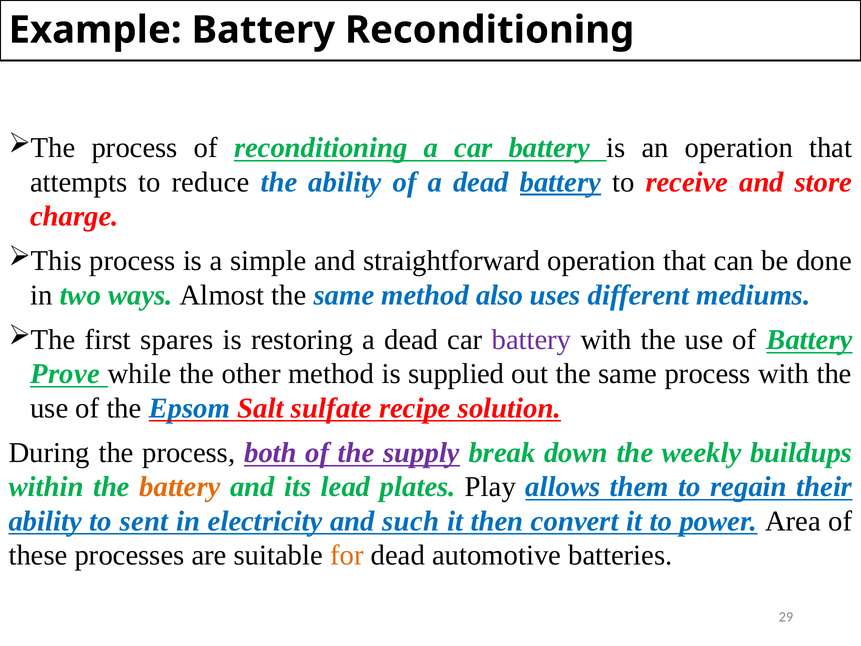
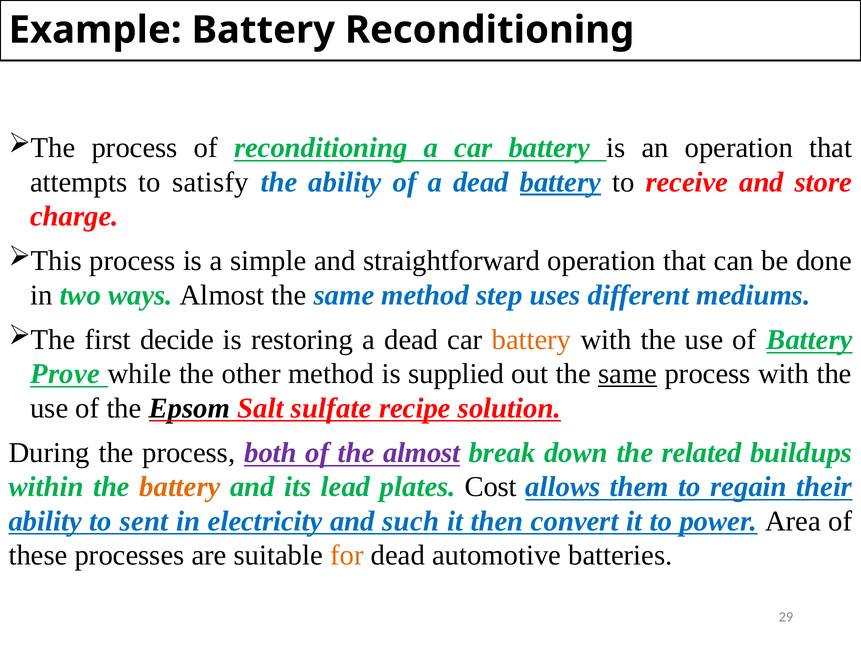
reduce: reduce -> satisfy (210, 182)
also: also -> step (499, 295)
spares: spares -> decide (177, 340)
battery colour: purple -> orange (532, 340)
same underline: none -> present (628, 374)
Epsom colour: blue -> black (189, 408)
the supply: supply -> almost (422, 453)
weekly: weekly -> related (702, 453)
Play: Play -> Cost (491, 487)
